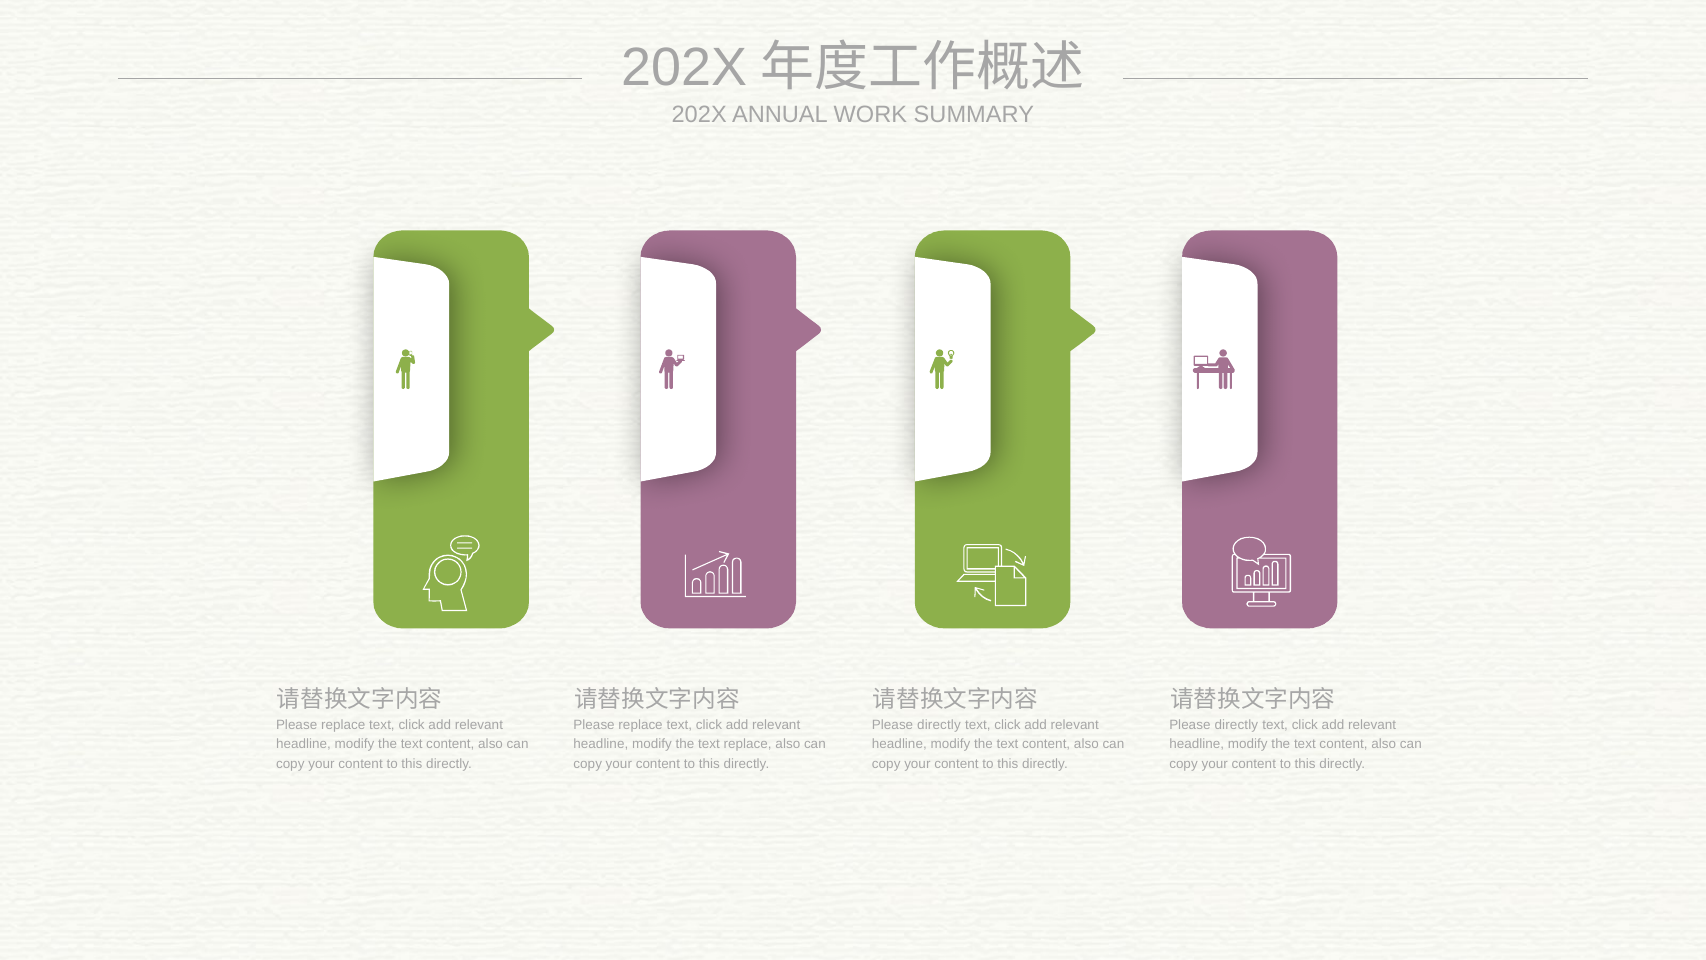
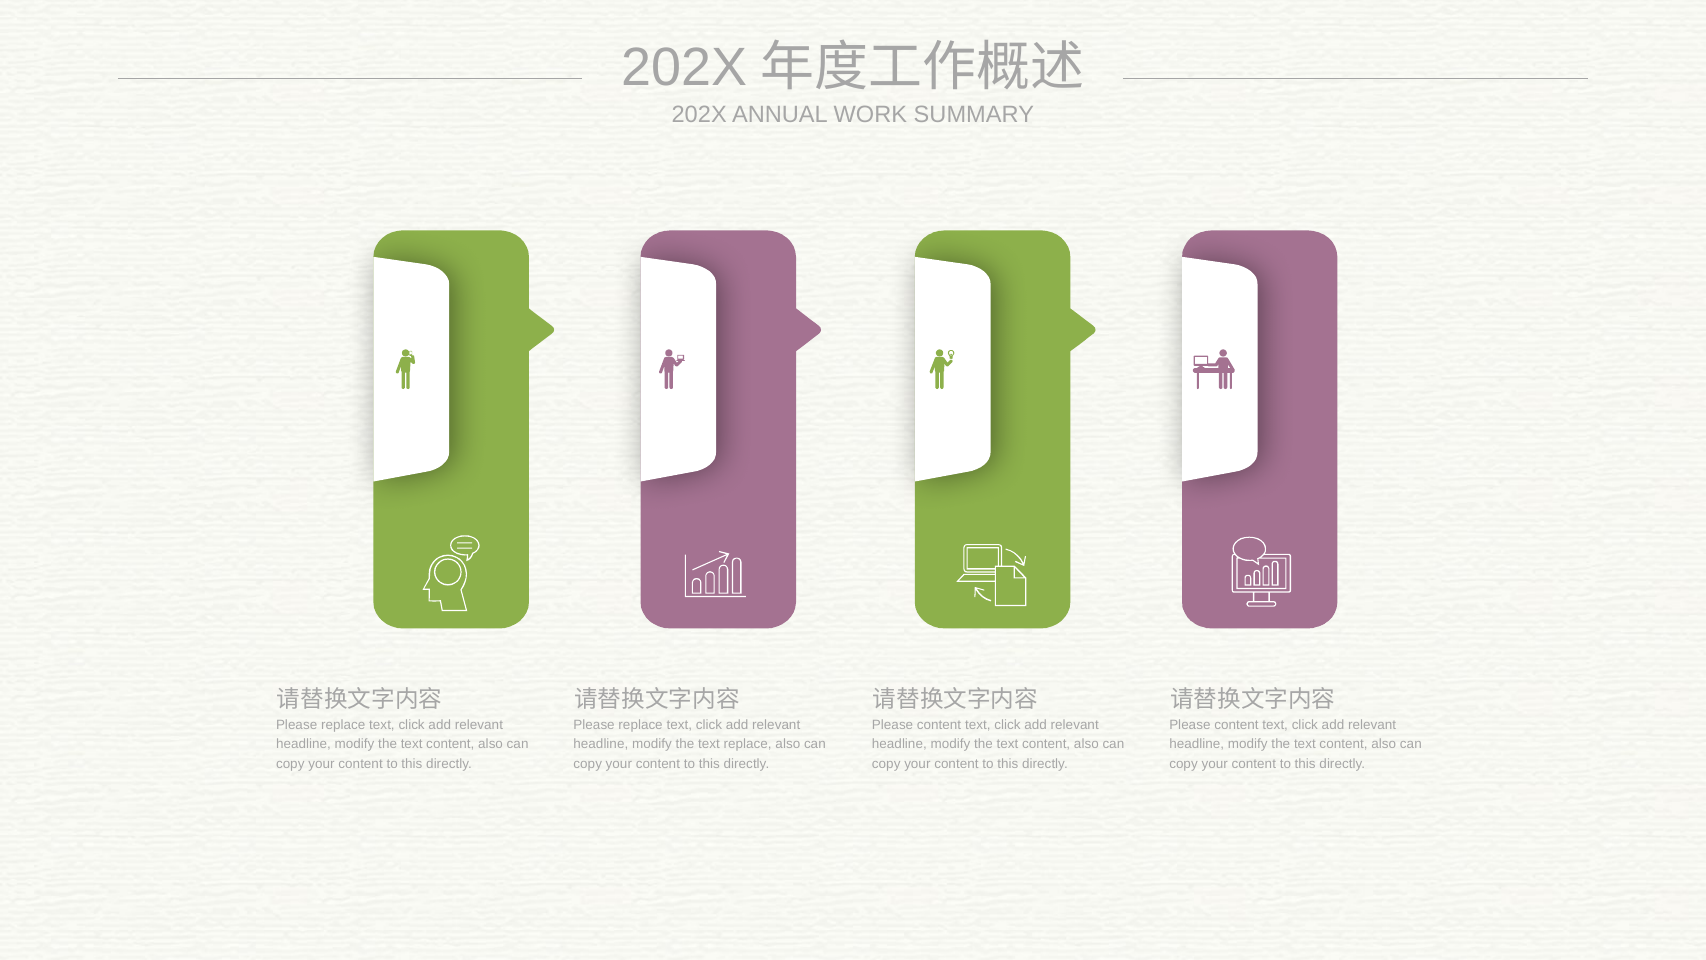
directly: directly -> content (939, 725)
directly: directly -> content (1236, 725)
